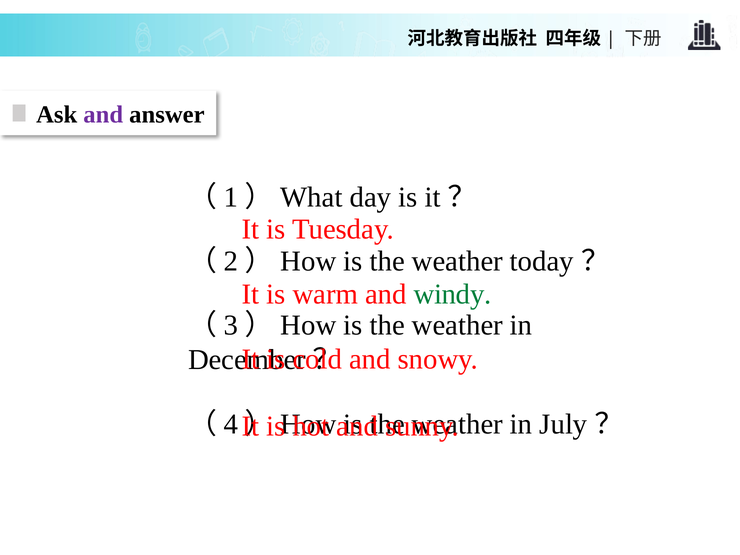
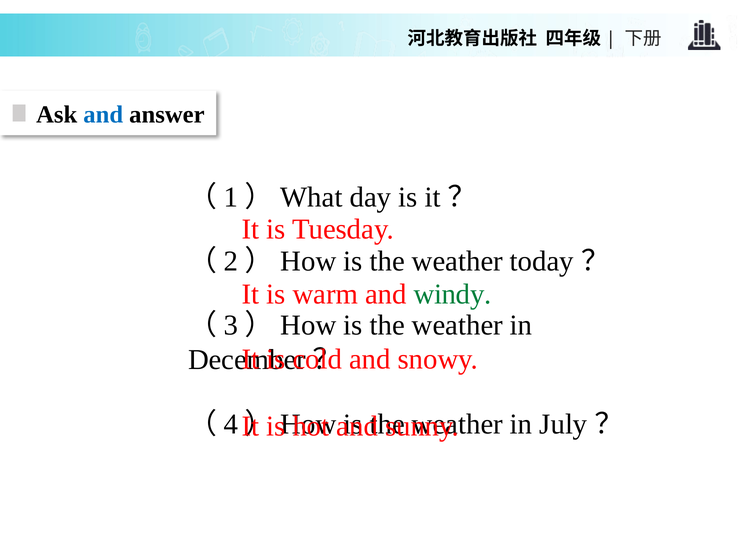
and colour: purple -> blue (103, 115)
